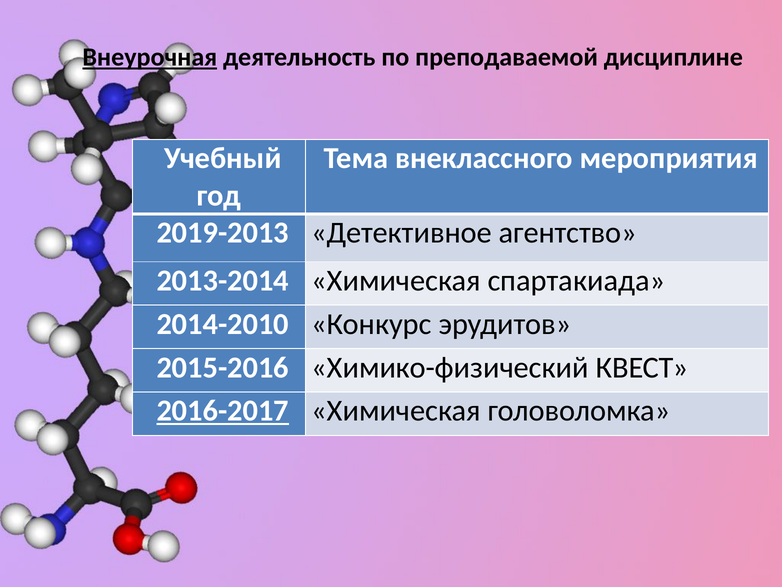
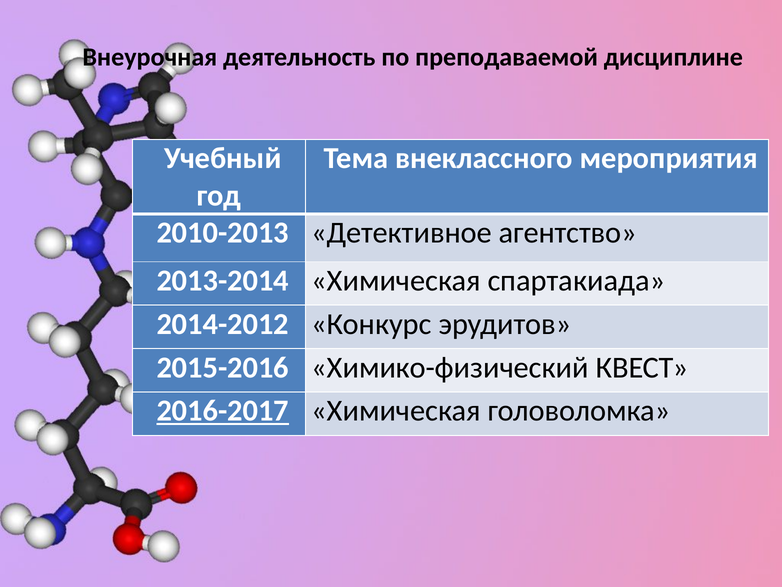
Внеурочная underline: present -> none (150, 57)
2019-2013: 2019-2013 -> 2010-2013 (223, 233)
2014-2010: 2014-2010 -> 2014-2012 (223, 324)
